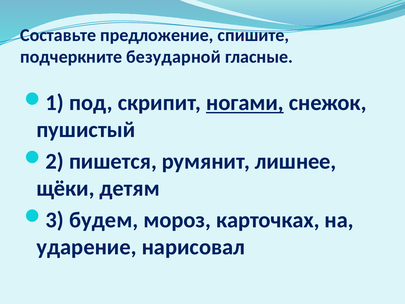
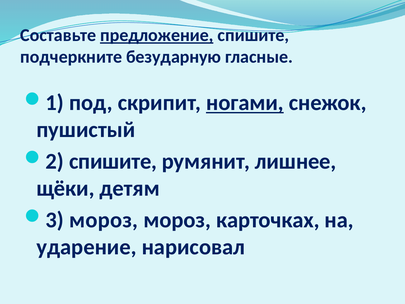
предложение underline: none -> present (157, 35)
безударной: безударной -> безударную (174, 57)
2 пишется: пишется -> спишите (113, 161)
3 будем: будем -> мороз (104, 220)
